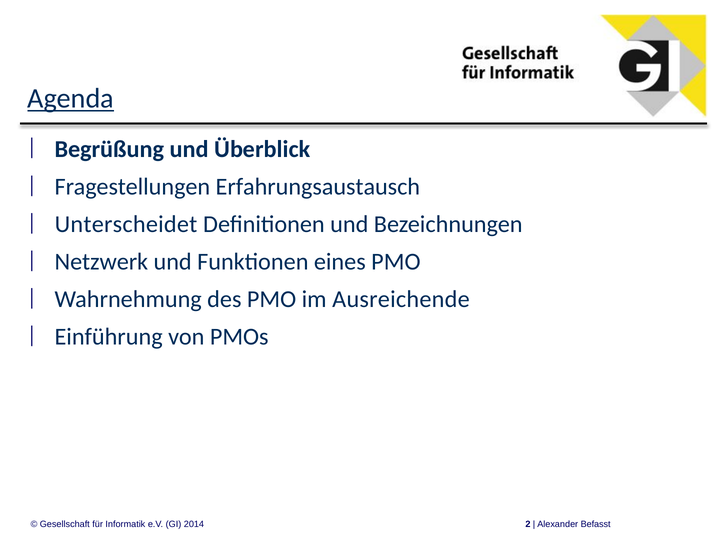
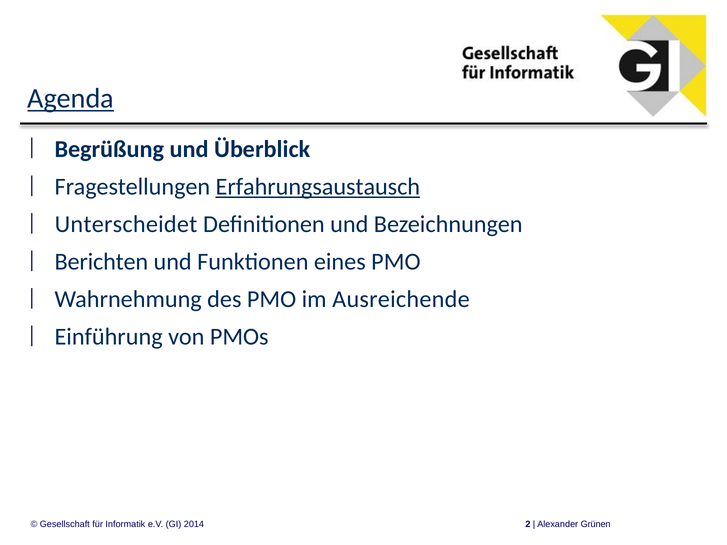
Erfahrungsaustausch underline: none -> present (318, 187)
Netzwerk: Netzwerk -> Berichten (101, 262)
Befasst: Befasst -> Grünen (596, 525)
